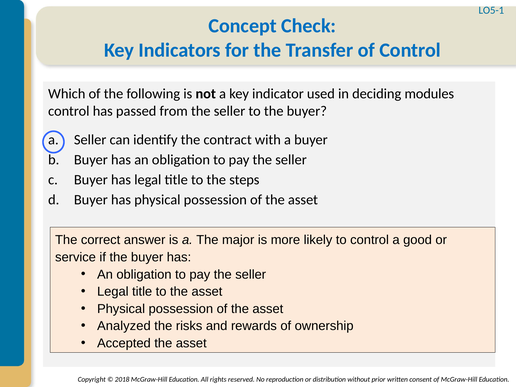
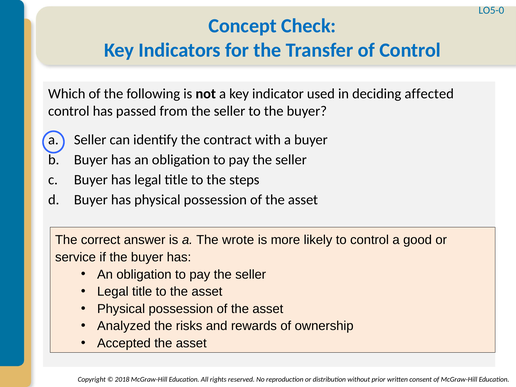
LO5-1: LO5-1 -> LO5-0 (491, 10)
modules: modules -> affected (429, 94)
major: major -> wrote (238, 240)
